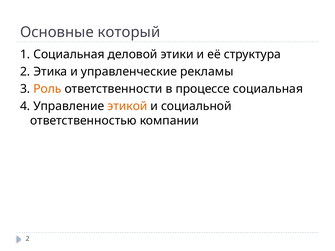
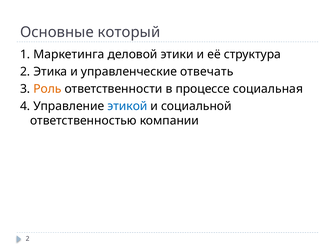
1 Социальная: Социальная -> Маркетинга (69, 54)
рекламы: рекламы -> отвечать (207, 72)
этикой colour: orange -> blue (127, 106)
